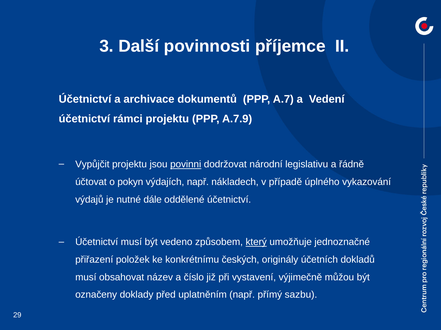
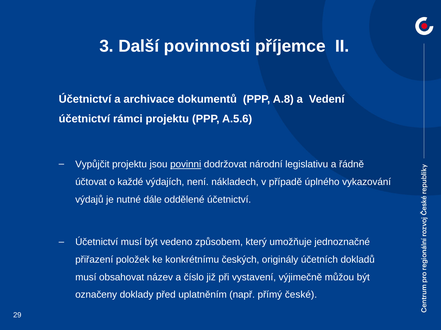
A.7: A.7 -> A.8 (283, 99)
A.7.9: A.7.9 -> A.5.6 (237, 119)
pokyn: pokyn -> každé (130, 182)
výdajích např: např -> není (198, 182)
který underline: present -> none (256, 243)
sazbu: sazbu -> české (301, 295)
